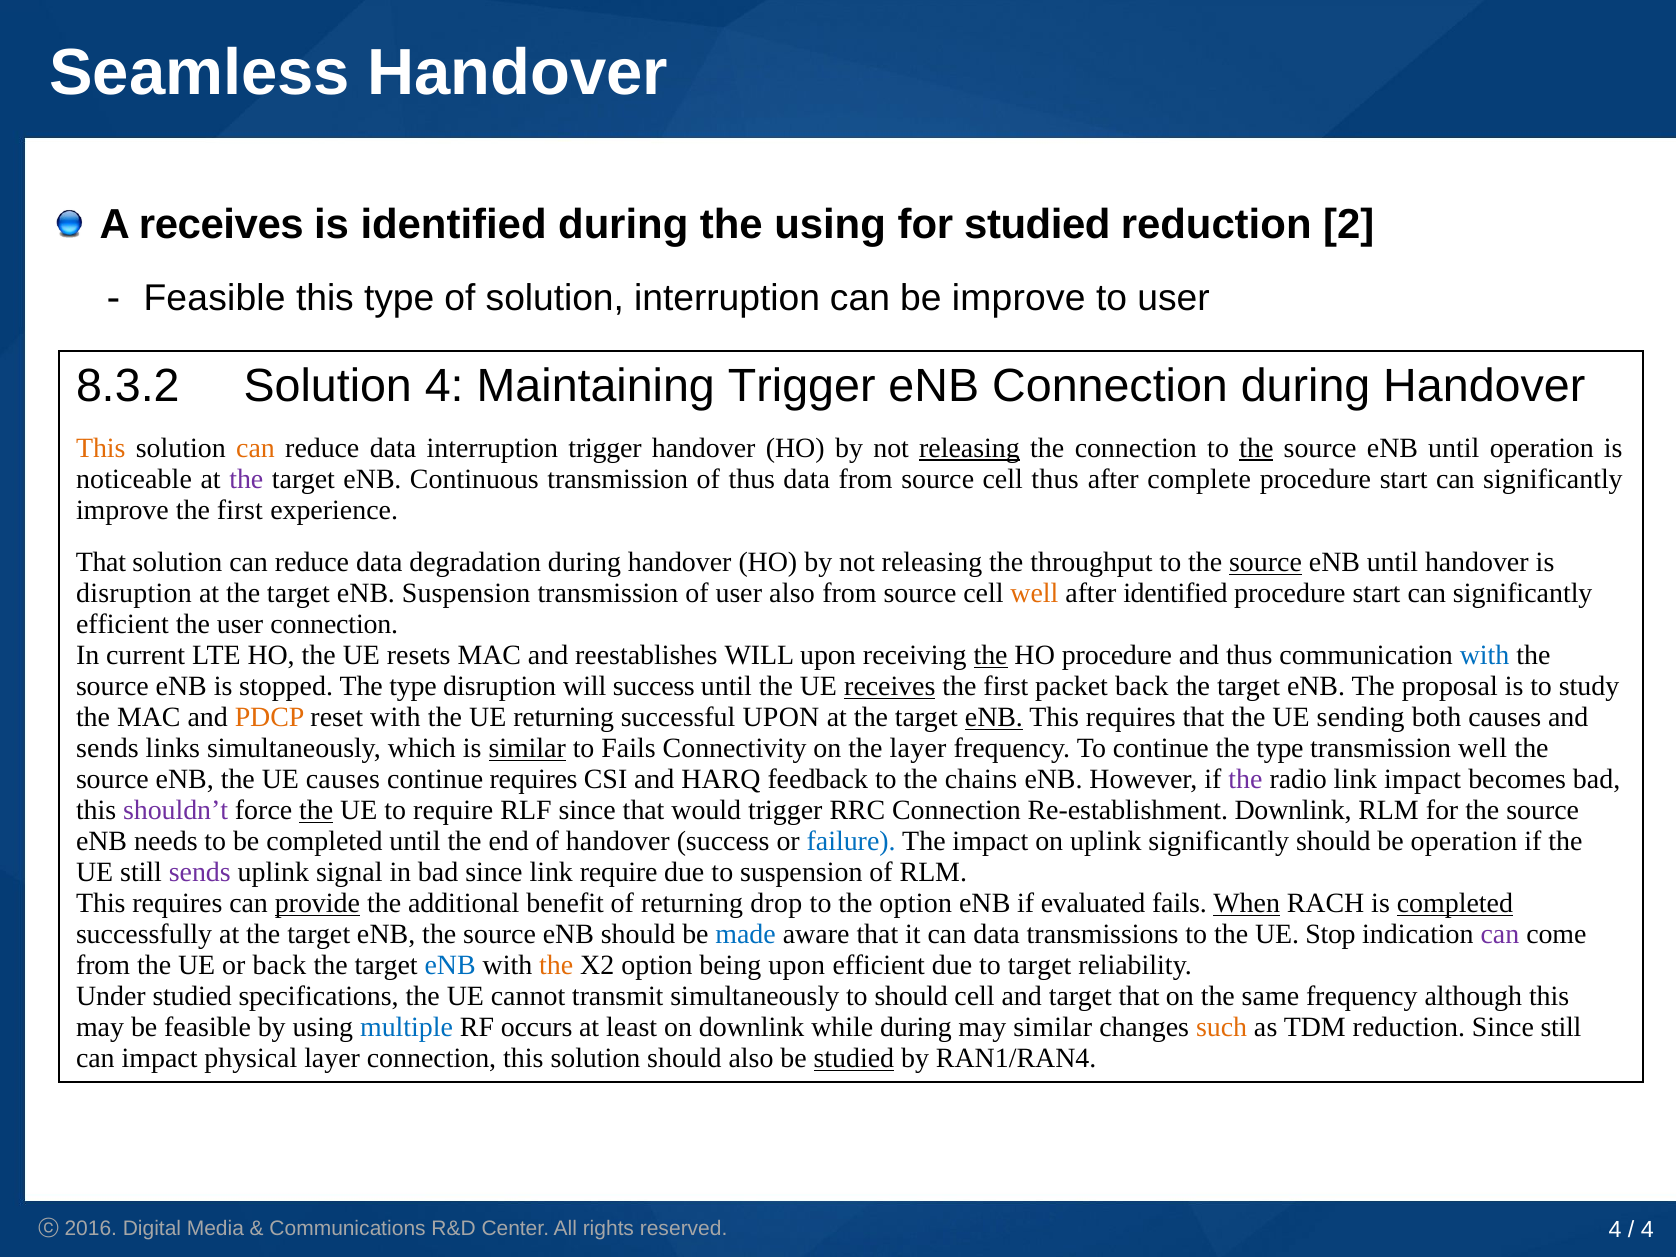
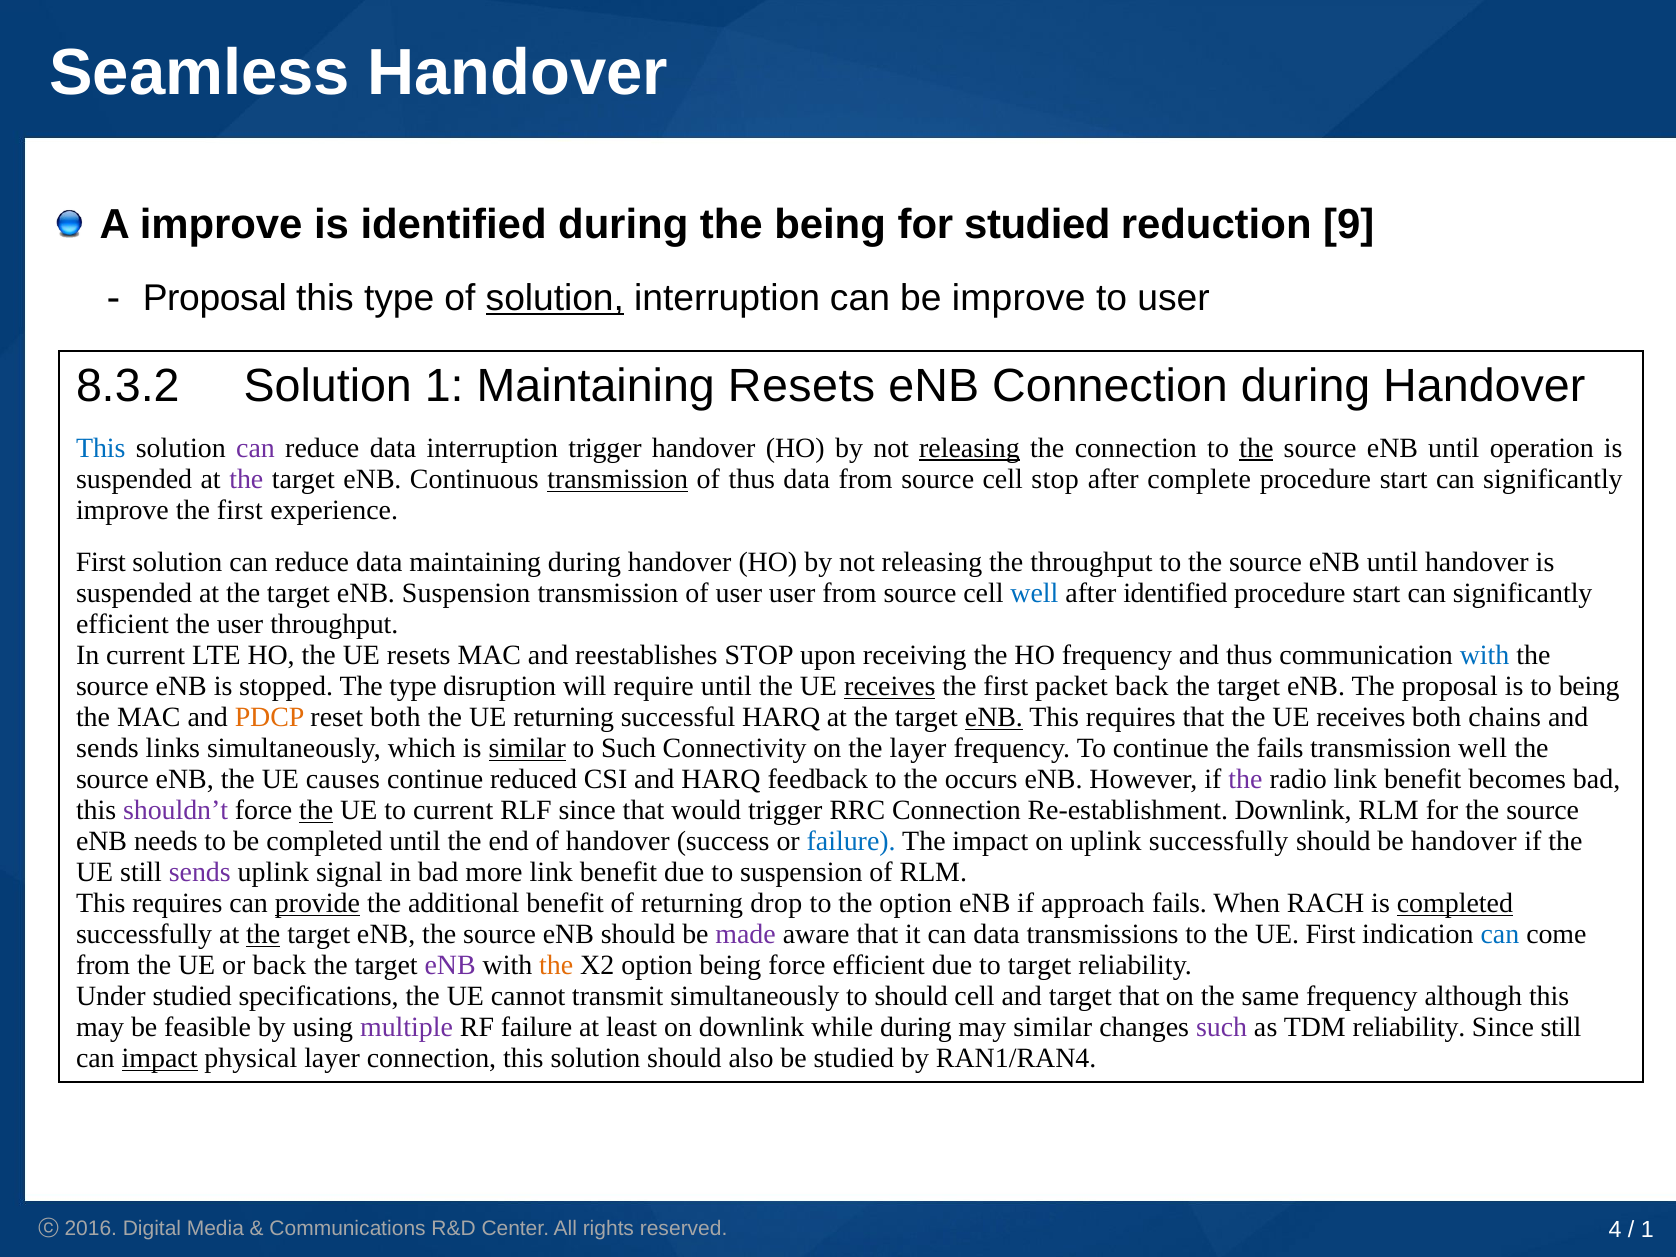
A receives: receives -> improve (221, 224)
the using: using -> being (830, 224)
2: 2 -> 9 (1349, 224)
Feasible: Feasible -> Proposal (215, 298)
solution underline: none -> present (555, 298)
Solution 4: 4 -> 1 (444, 387)
Maintaining Trigger: Trigger -> Resets (802, 387)
This colour: orange -> blue (101, 448)
can colour: orange -> purple (256, 448)
noticeable: noticeable -> suspended (134, 479)
transmission underline: none -> present (618, 479)
cell thus: thus -> stop (1055, 479)
That: That -> First (101, 562)
data degradation: degradation -> maintaining (475, 562)
source underline: present -> none (1266, 562)
disruption: disruption -> suspended (134, 593)
user also: also -> user (792, 593)
well colour: orange -> blue (1034, 593)
user connection: connection -> throughput (334, 624)
reestablishes WILL: WILL -> STOP (759, 655)
the underline: present -> none (991, 655)
HO procedure: procedure -> frequency (1117, 655)
will success: success -> require (654, 686)
to study: study -> being (1589, 686)
reset with: with -> both (395, 717)
successful UPON: UPON -> HARQ (781, 717)
that the UE sending: sending -> receives (1361, 717)
both causes: causes -> chains (1505, 717)
to Fails: Fails -> Such (629, 748)
continue the type: type -> fails (1280, 748)
continue requires: requires -> reduced (534, 779)
chains: chains -> occurs (981, 779)
radio link impact: impact -> benefit (1423, 779)
to require: require -> current (453, 810)
uplink significantly: significantly -> successfully (1219, 841)
be operation: operation -> handover (1464, 841)
bad since: since -> more (494, 872)
require: require -> benefit (619, 872)
evaluated: evaluated -> approach (1093, 903)
When underline: present -> none (1247, 903)
the underline: none -> present (263, 934)
made colour: blue -> purple (746, 934)
UE Stop: Stop -> First (1331, 934)
can colour: purple -> blue (1500, 934)
eNB colour: blue -> purple (450, 966)
being upon: upon -> force (797, 966)
multiple colour: blue -> purple (407, 1028)
RF occurs: occurs -> failure (537, 1028)
such colour: orange -> purple (1222, 1028)
TDM reduction: reduction -> reliability (1409, 1028)
impact underline: none -> present (160, 1059)
studied underline: present -> none (854, 1059)
4: 4 -> 1 (1647, 1230)
